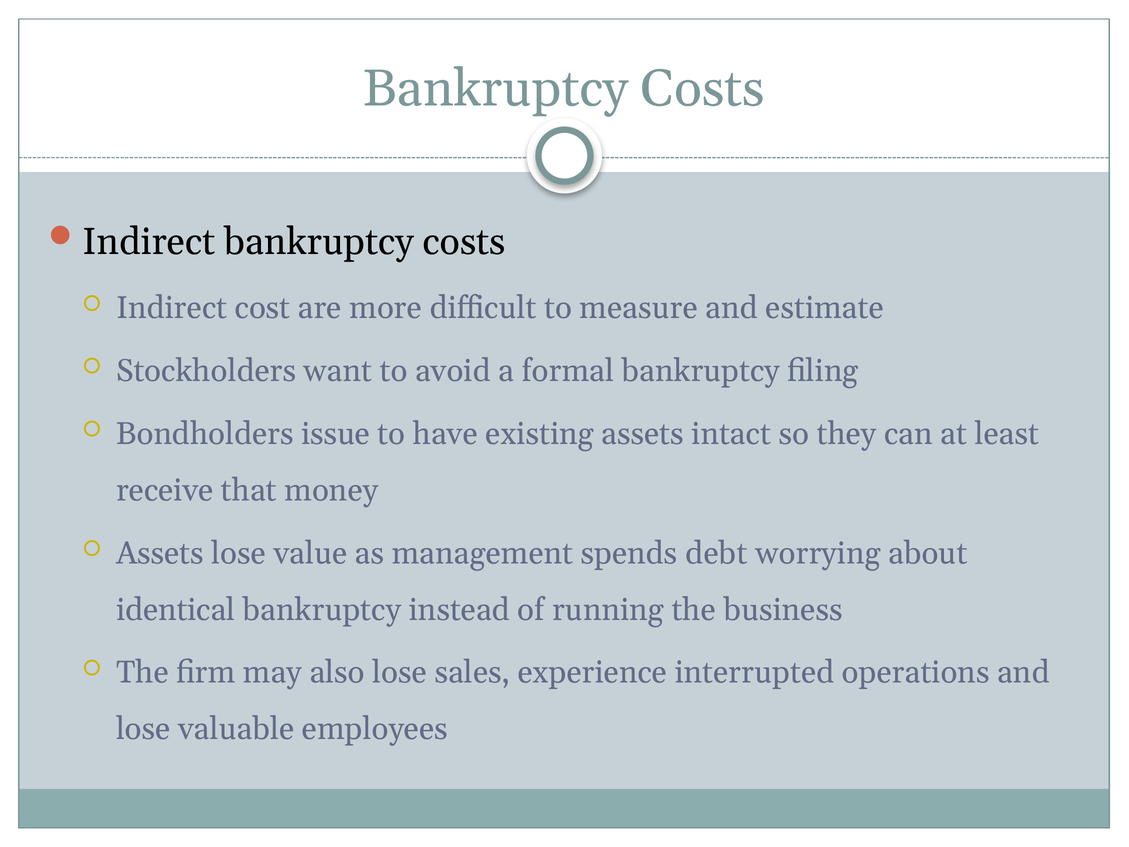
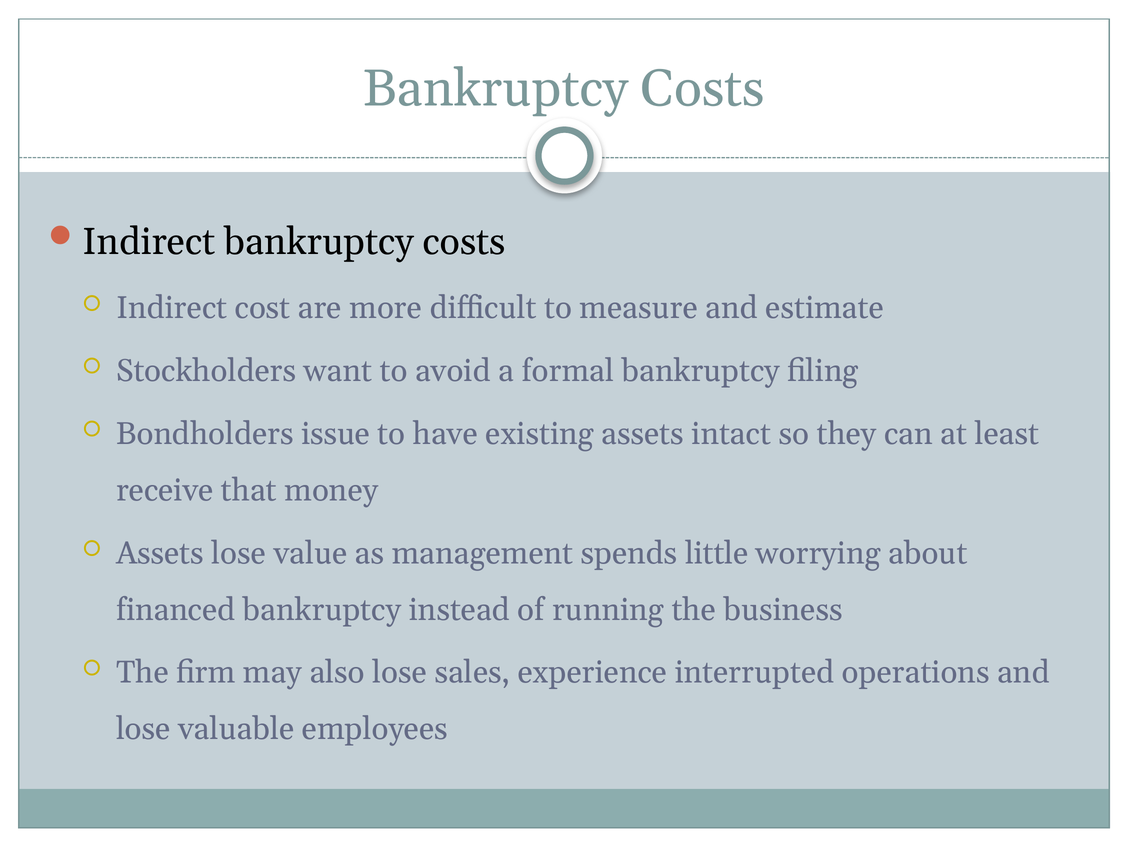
debt: debt -> little (717, 553)
identical: identical -> financed (176, 610)
